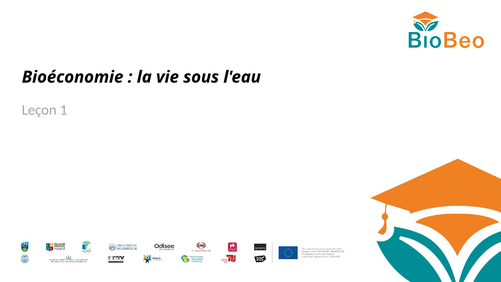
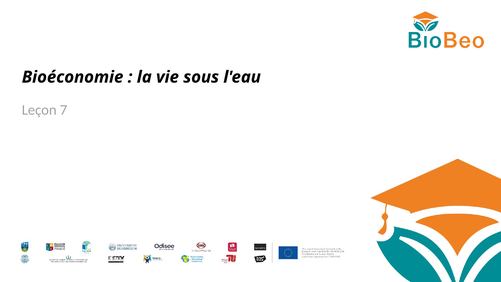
1: 1 -> 7 (64, 110)
